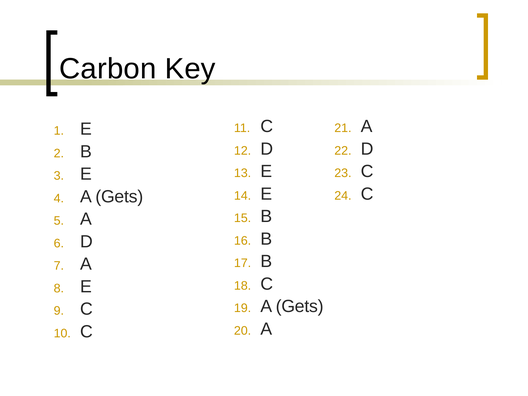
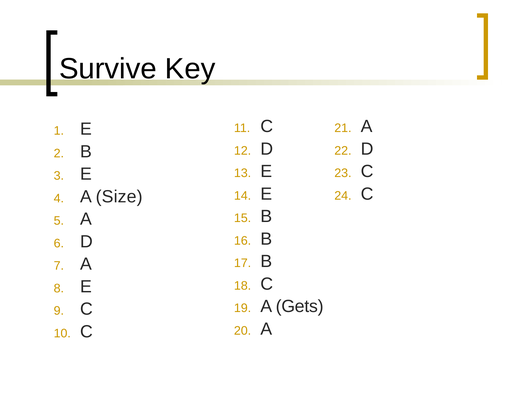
Carbon: Carbon -> Survive (108, 69)
Gets: Gets -> Size (119, 197)
